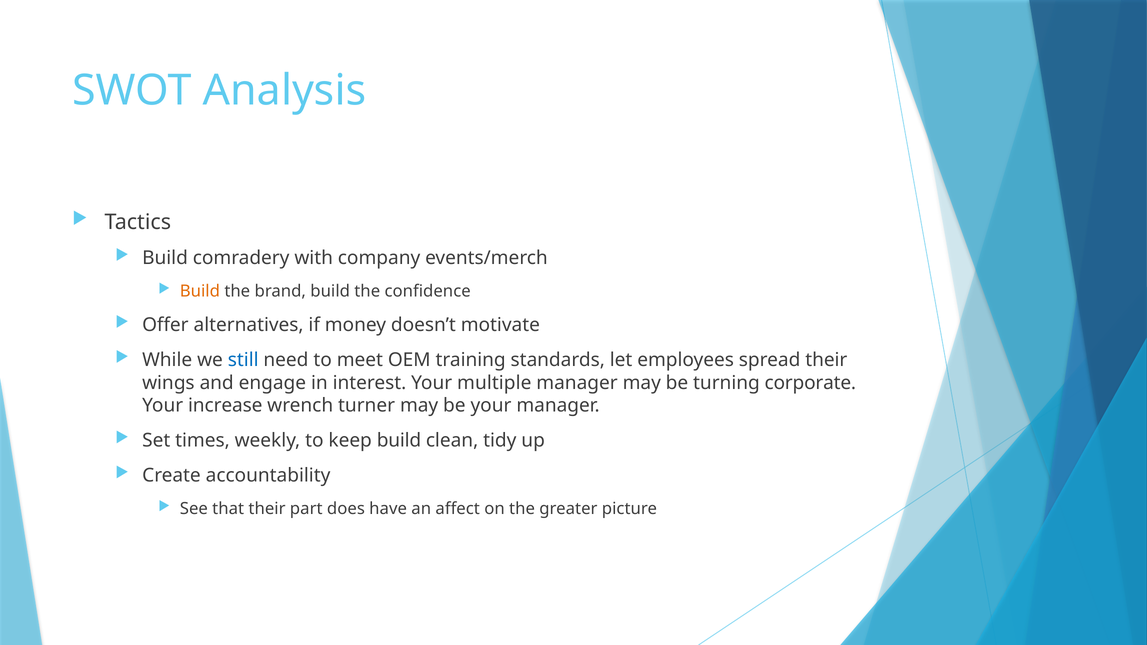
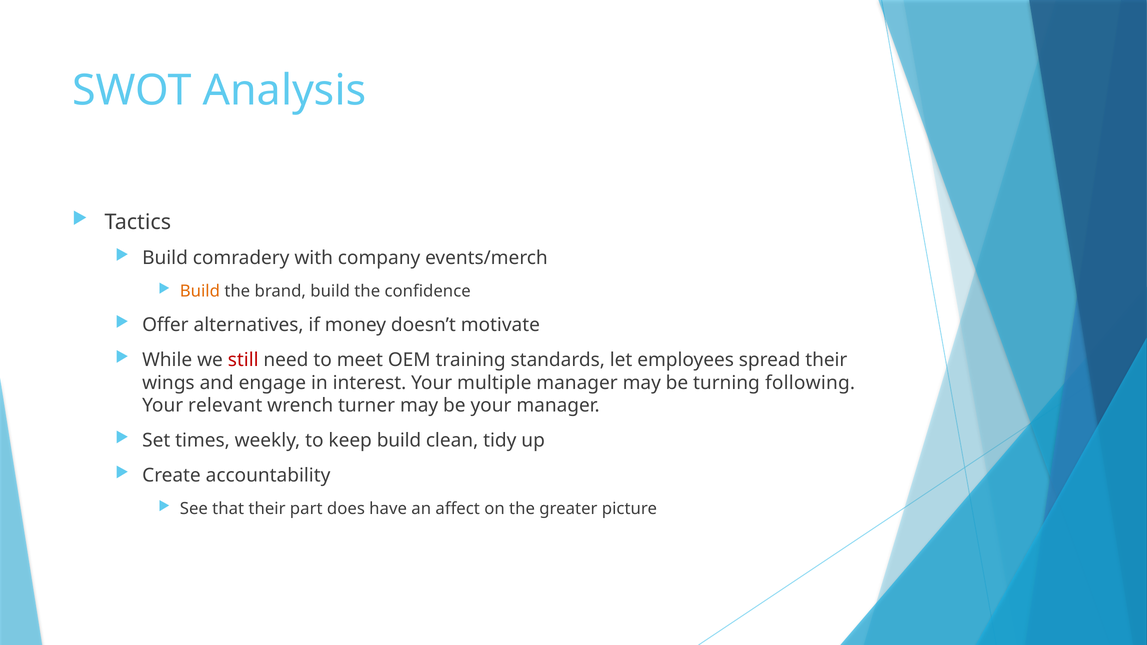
still colour: blue -> red (243, 360)
corporate: corporate -> following (810, 383)
increase: increase -> relevant (225, 406)
